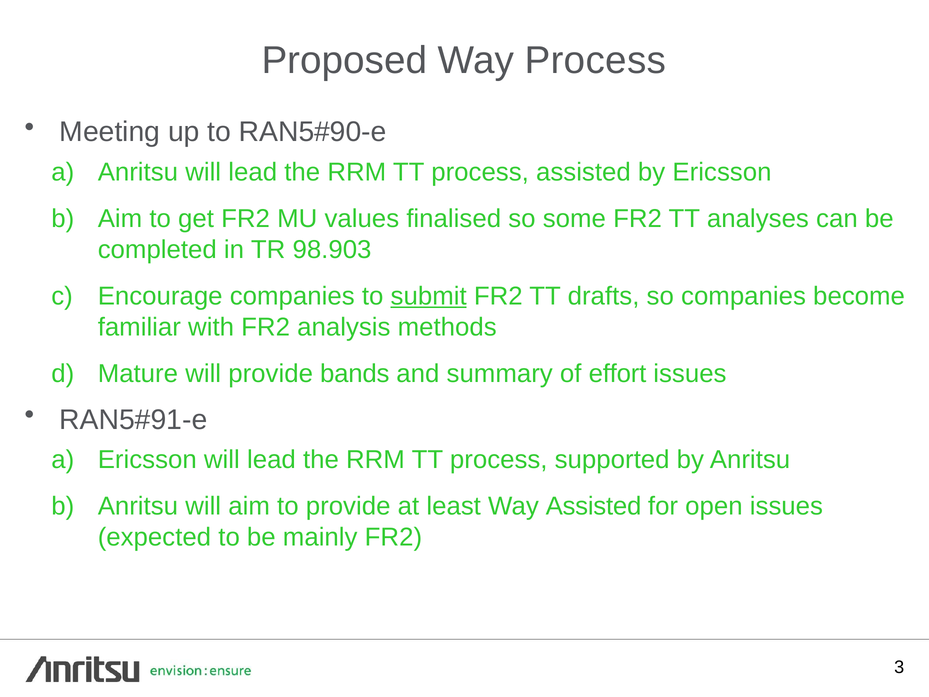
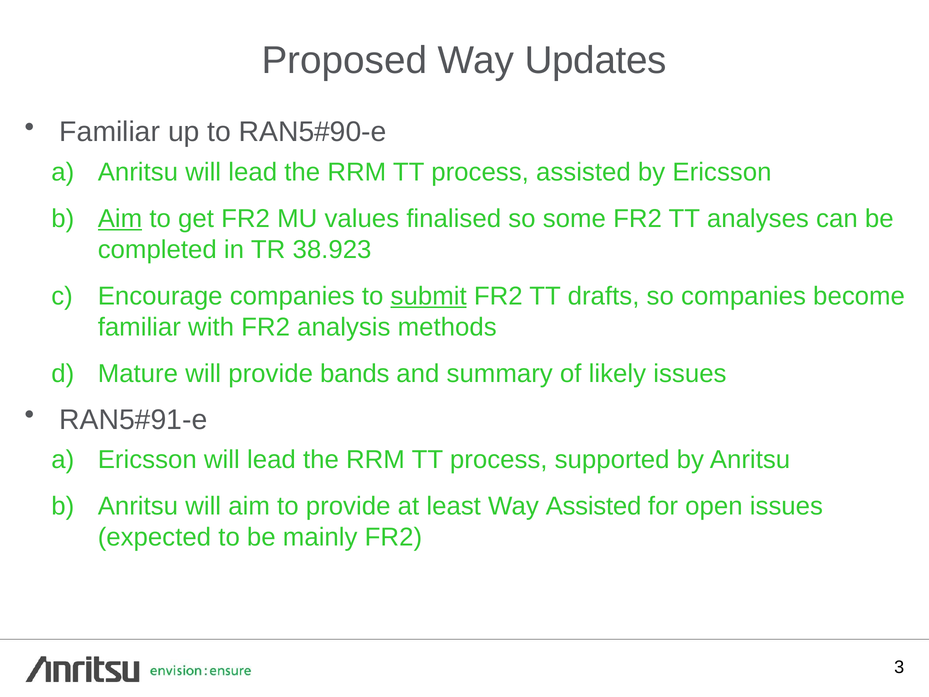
Way Process: Process -> Updates (596, 60)
Meeting: Meeting -> Familiar (110, 132)
Aim underline: none -> present (120, 219)
98.903: 98.903 -> 38.923 (332, 250)
effort: effort -> likely (617, 373)
